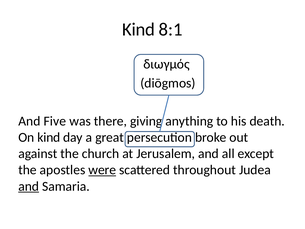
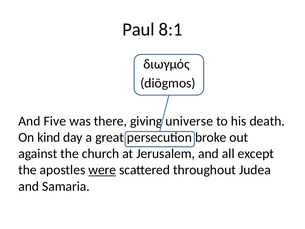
Kind: Kind -> Paul (138, 30)
anything: anything -> universe (189, 121)
and underline: present -> none (29, 186)
